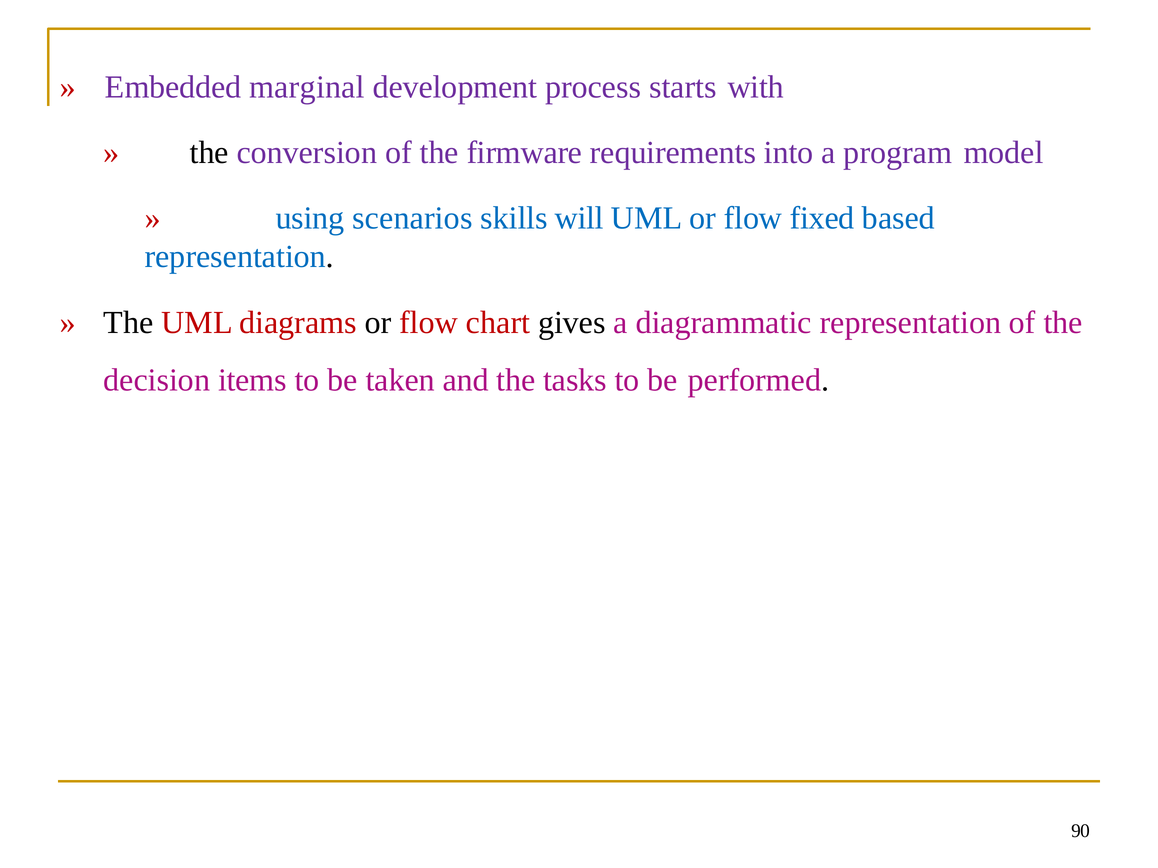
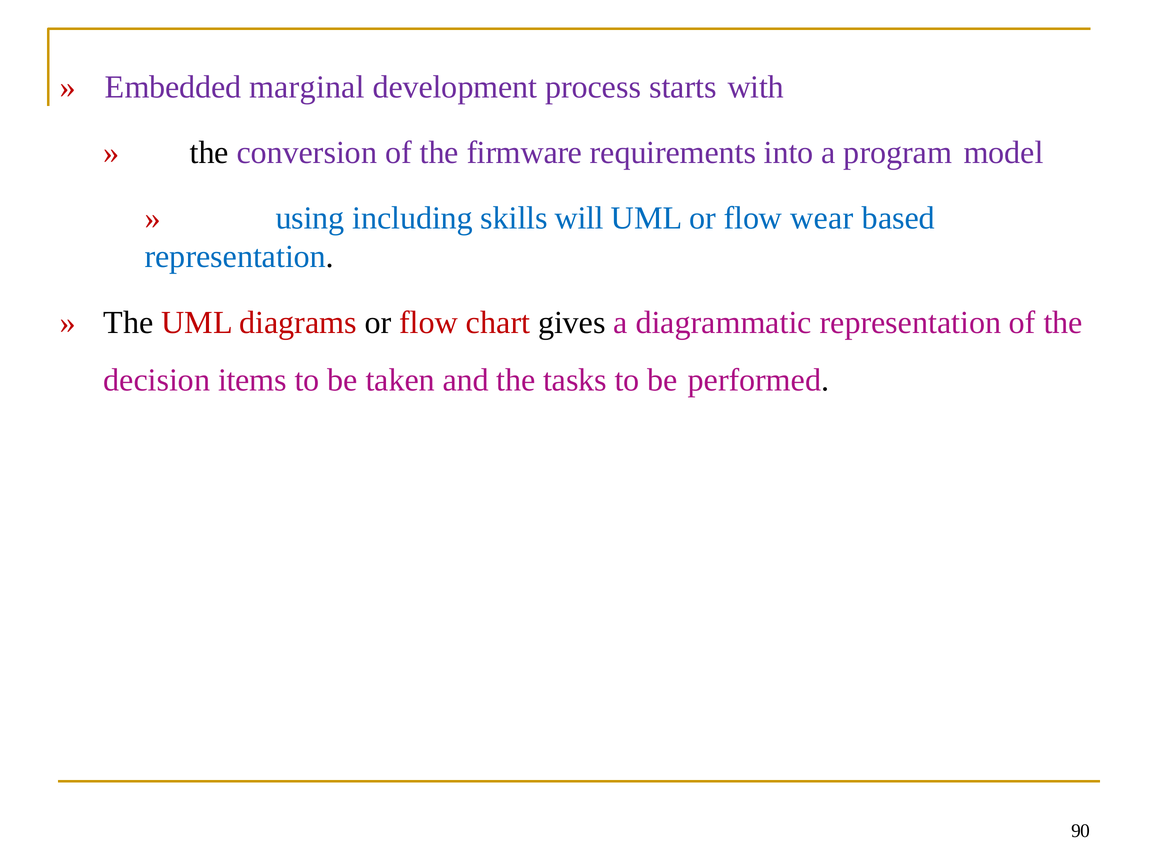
scenarios: scenarios -> including (413, 218)
fixed: fixed -> wear (822, 218)
